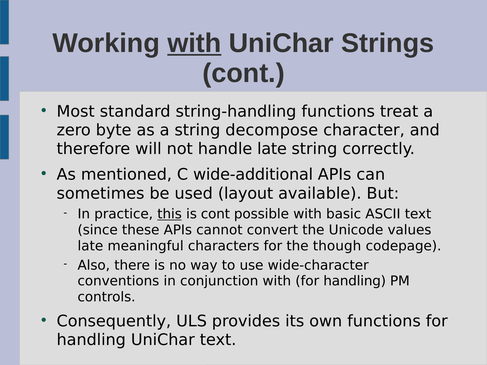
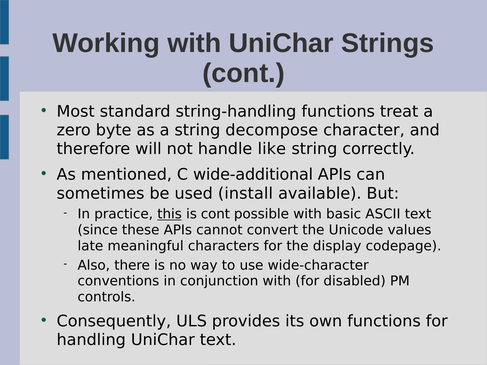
with underline: present -> none (194, 43)
handle late: late -> like (272, 149)
layout: layout -> install (245, 194)
though: though -> display (337, 246)
with for handling: handling -> disabled (355, 281)
